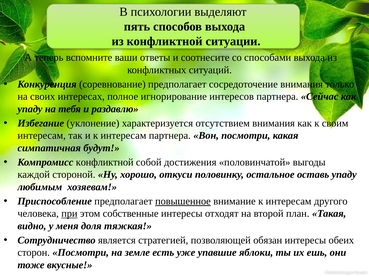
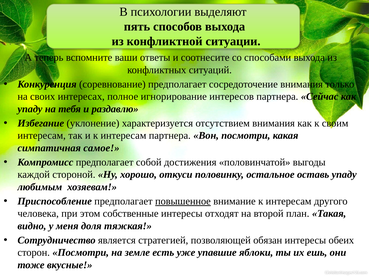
будут: будут -> самое (101, 148)
Компромисс конфликтной: конфликтной -> предполагает (105, 162)
при underline: present -> none (69, 213)
